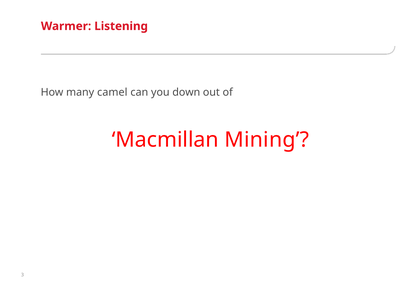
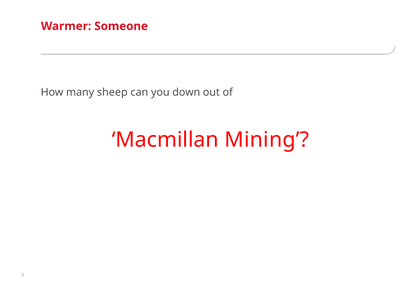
Listening: Listening -> Someone (121, 26)
camel: camel -> sheep (112, 93)
